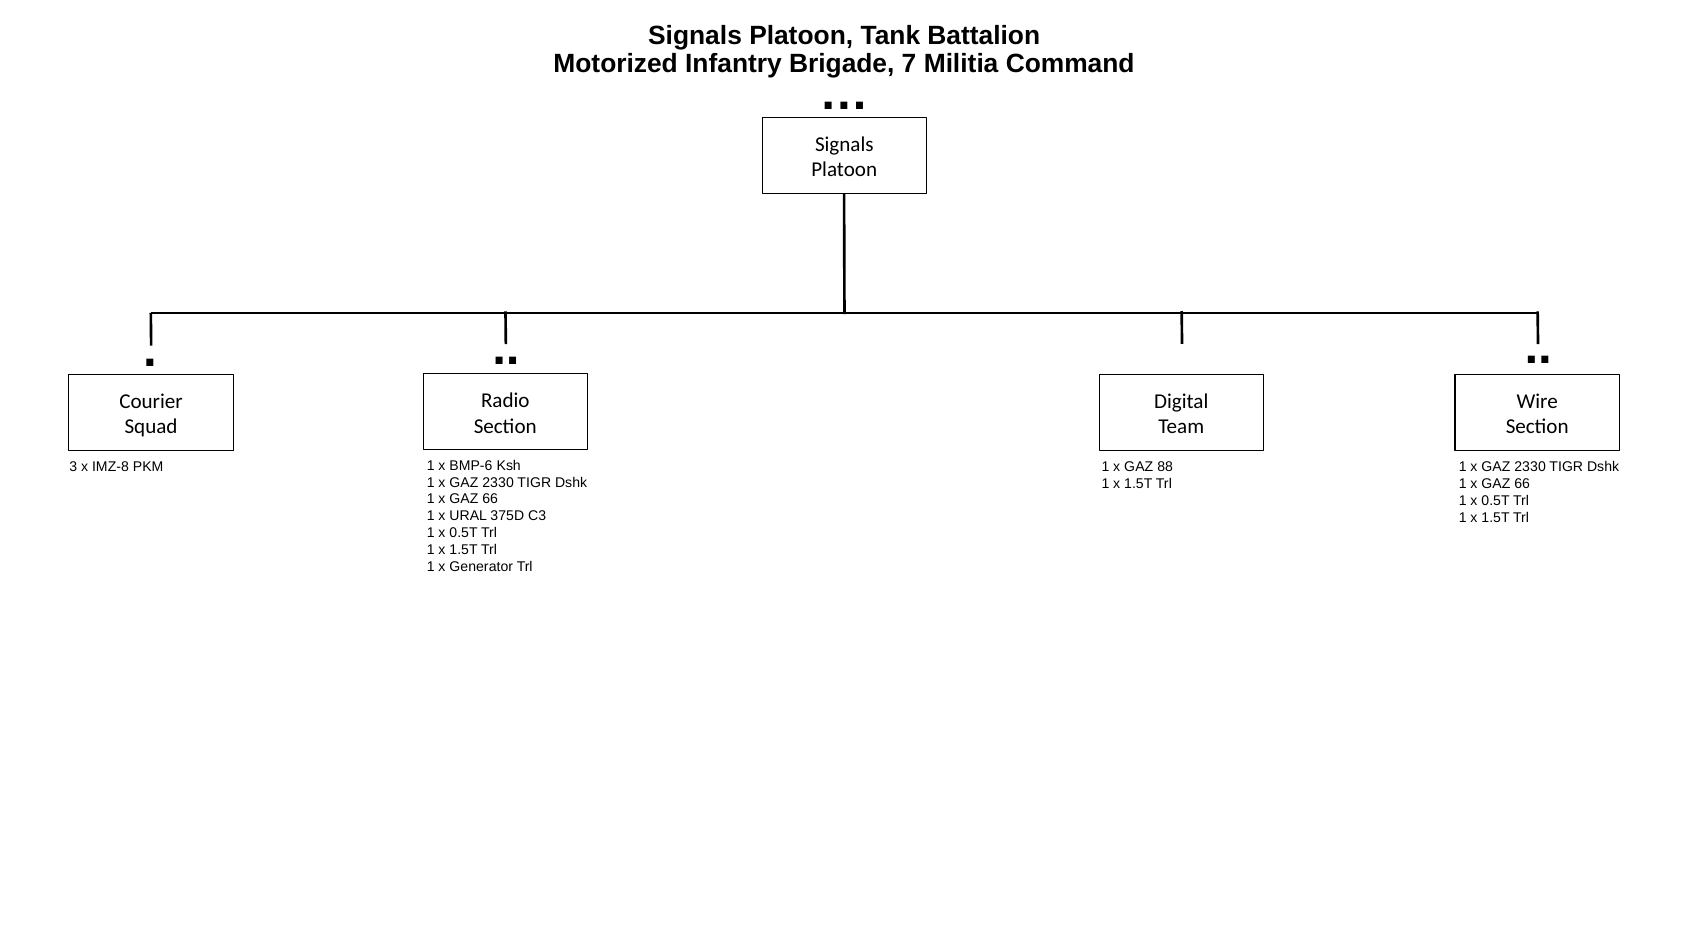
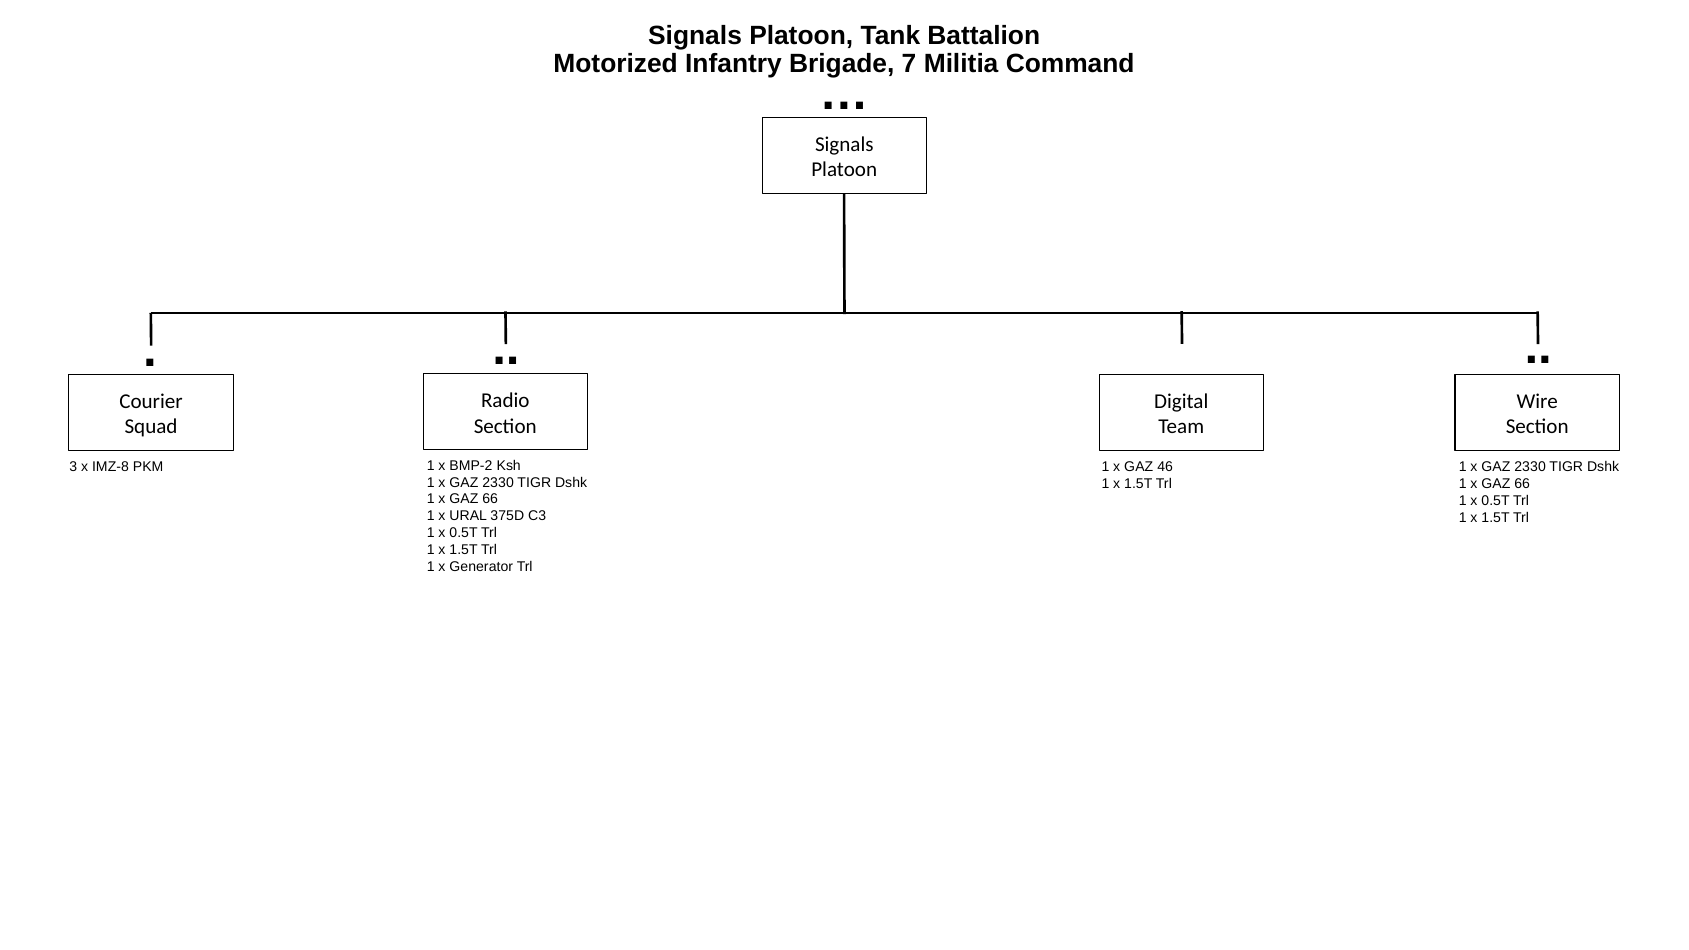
BMP-6: BMP-6 -> BMP-2 (471, 466)
88: 88 -> 46 (1165, 467)
